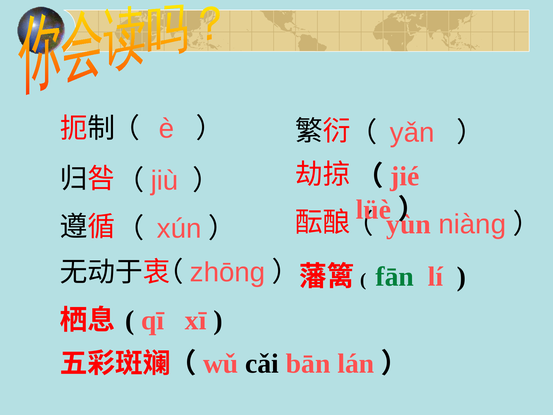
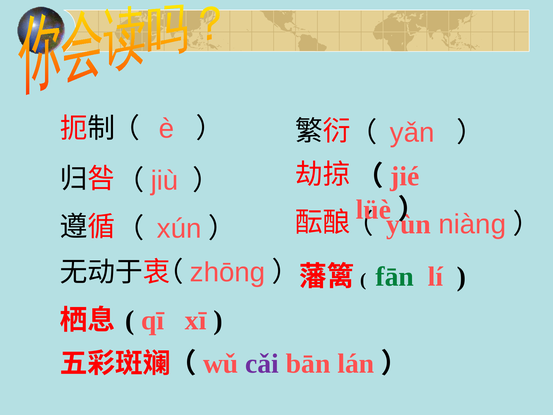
cǎi colour: black -> purple (262, 364)
